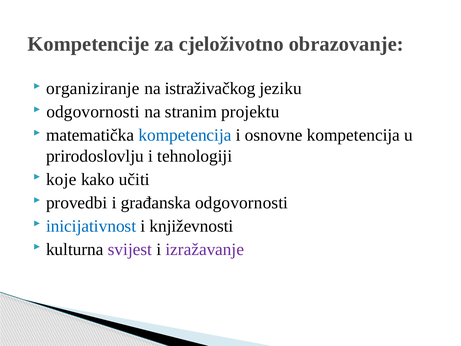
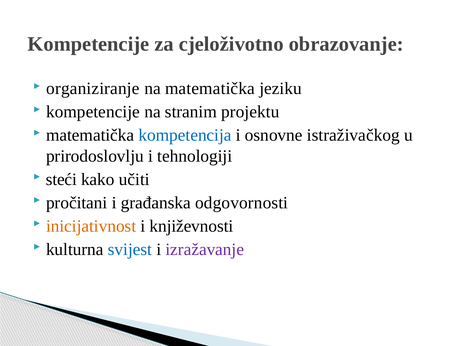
na istraživačkog: istraživačkog -> matematička (210, 89)
odgovornosti: odgovornosti -> kompetencije (93, 112)
osnovne kompetencija: kompetencija -> istraživačkog (353, 135)
koje: koje -> steći (61, 179)
provedbi: provedbi -> pročitani (77, 203)
inicijativnost colour: blue -> orange (91, 226)
svijest colour: purple -> blue (130, 249)
